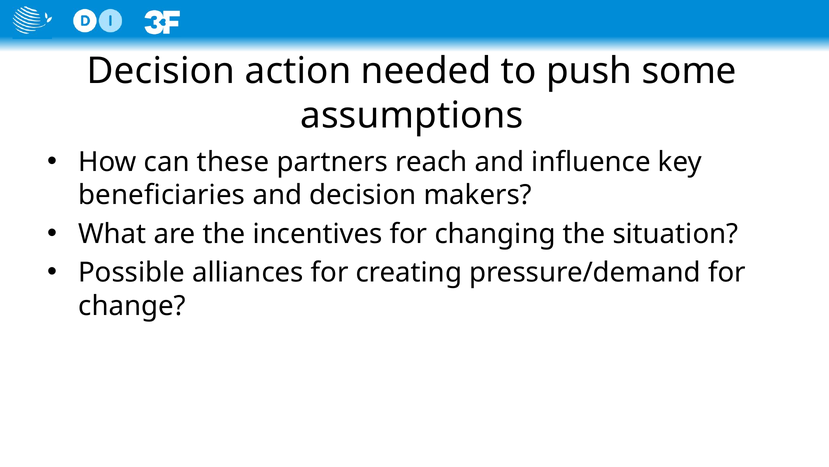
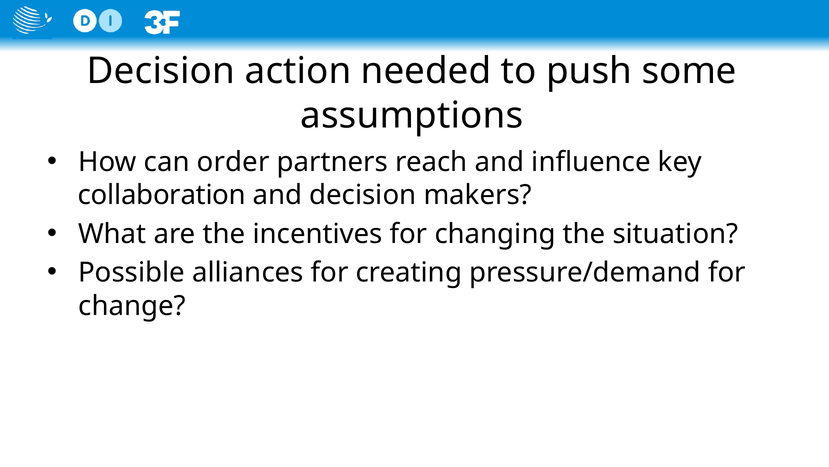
these: these -> order (233, 162)
beneficiaries: beneficiaries -> collaboration (162, 195)
